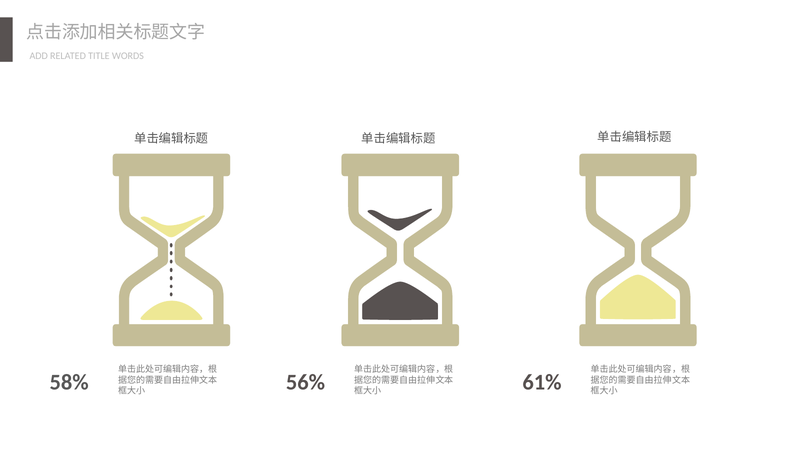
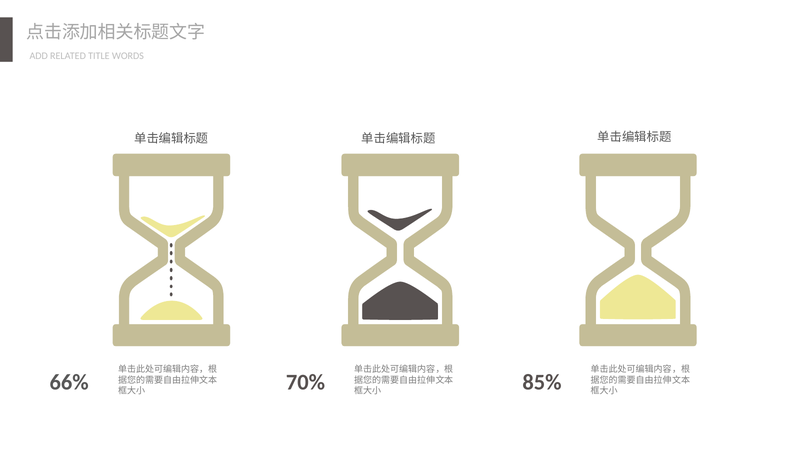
58%: 58% -> 66% (69, 382)
56%: 56% -> 70% (305, 382)
61%: 61% -> 85% (542, 382)
